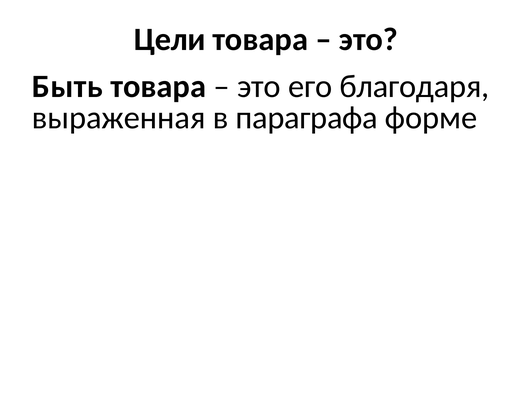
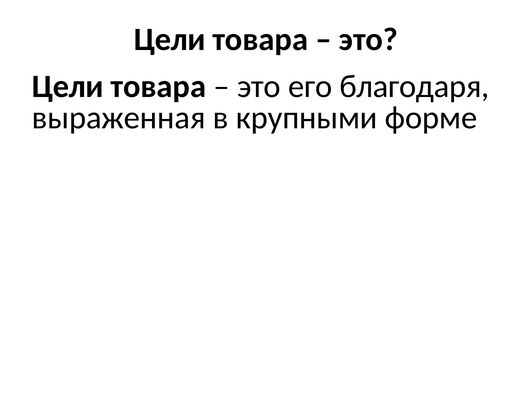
Быть: Быть -> Цели (68, 87)
параграфа: параграфа -> крупными (307, 118)
